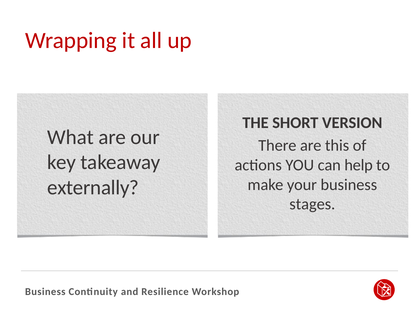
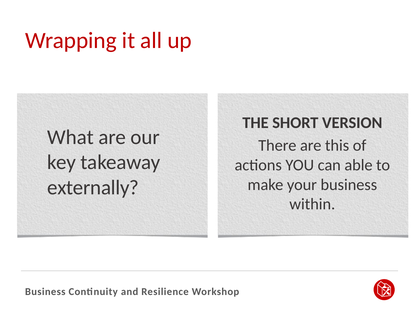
help: help -> able (359, 165)
stages: stages -> within (312, 204)
